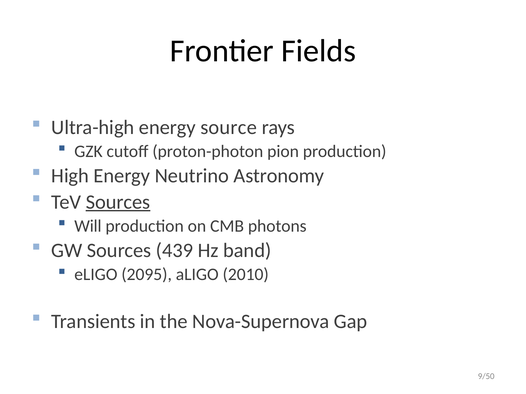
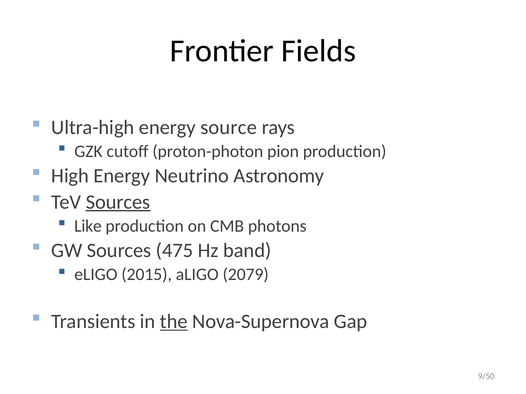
Will: Will -> Like (88, 226)
439: 439 -> 475 (175, 251)
2095: 2095 -> 2015 (147, 275)
2010: 2010 -> 2079 (246, 275)
the underline: none -> present (174, 322)
